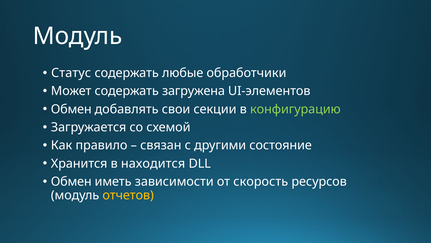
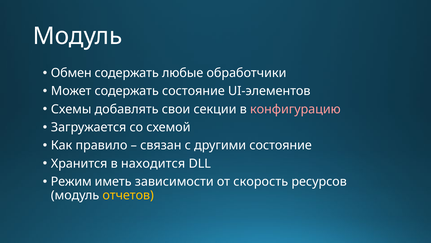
Статус: Статус -> Обмен (71, 73)
содержать загружена: загружена -> состояние (193, 91)
Обмен: Обмен -> Схемы (71, 109)
конфигурацию colour: light green -> pink (295, 109)
Обмен: Обмен -> Режим (71, 181)
